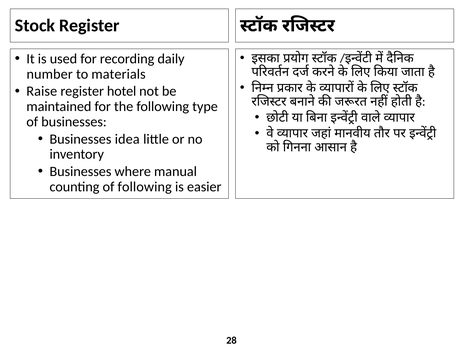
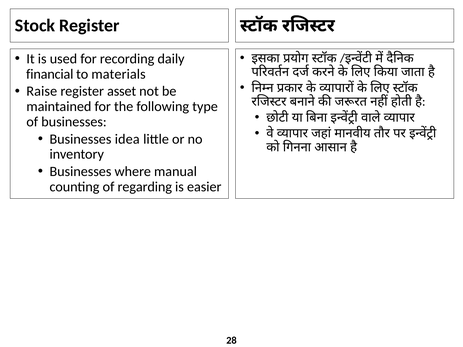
number: number -> financial (50, 74)
hotel: hotel -> asset (122, 91)
of following: following -> regarding (145, 187)
